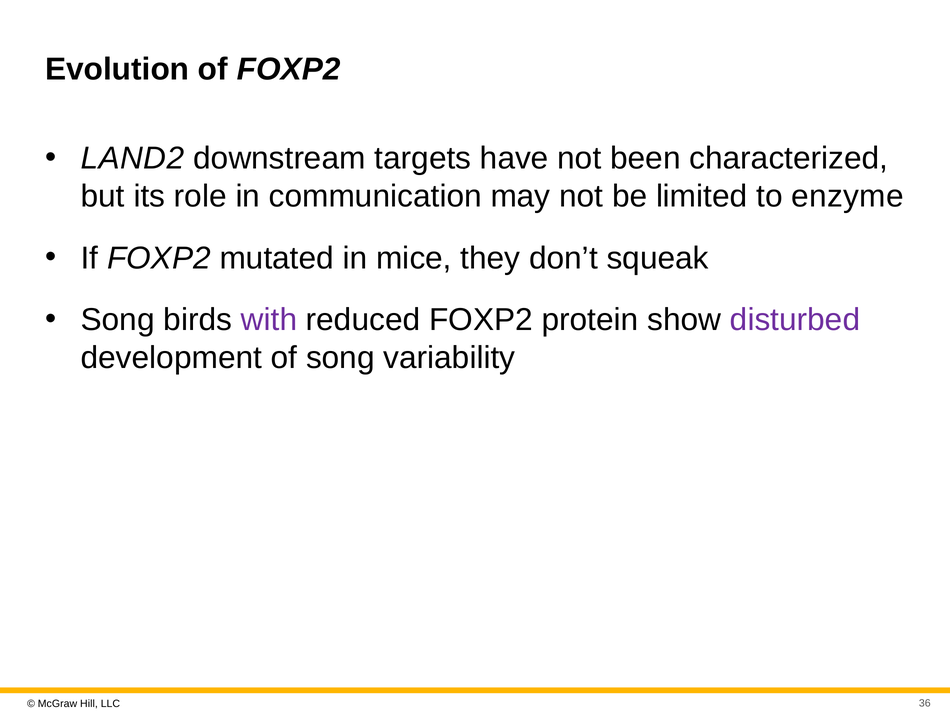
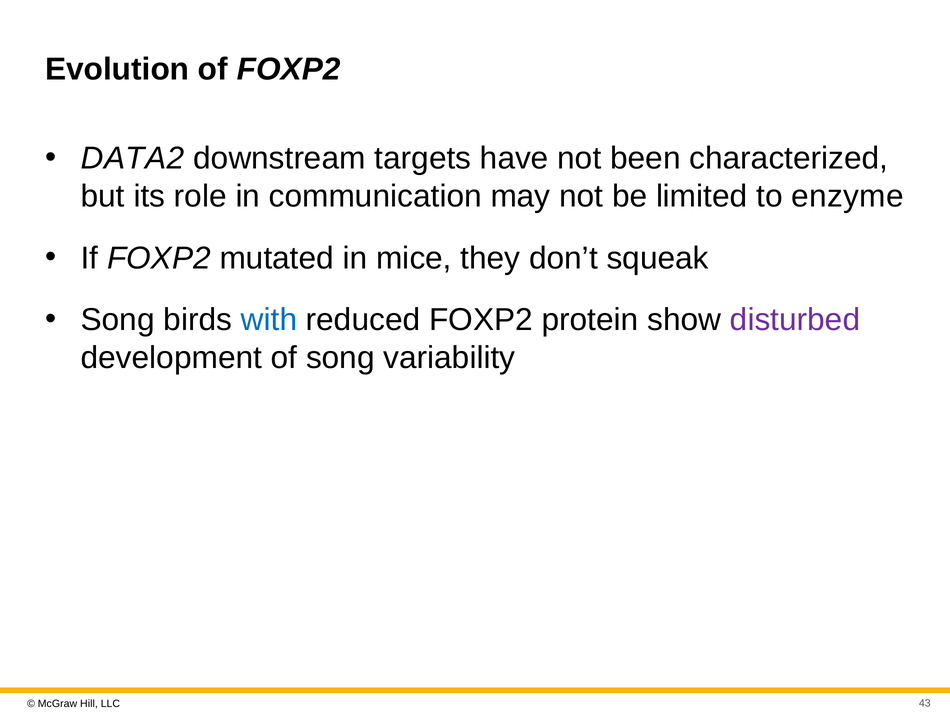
LAND2: LAND2 -> DATA2 (133, 159)
with colour: purple -> blue (269, 320)
36: 36 -> 43 (925, 704)
